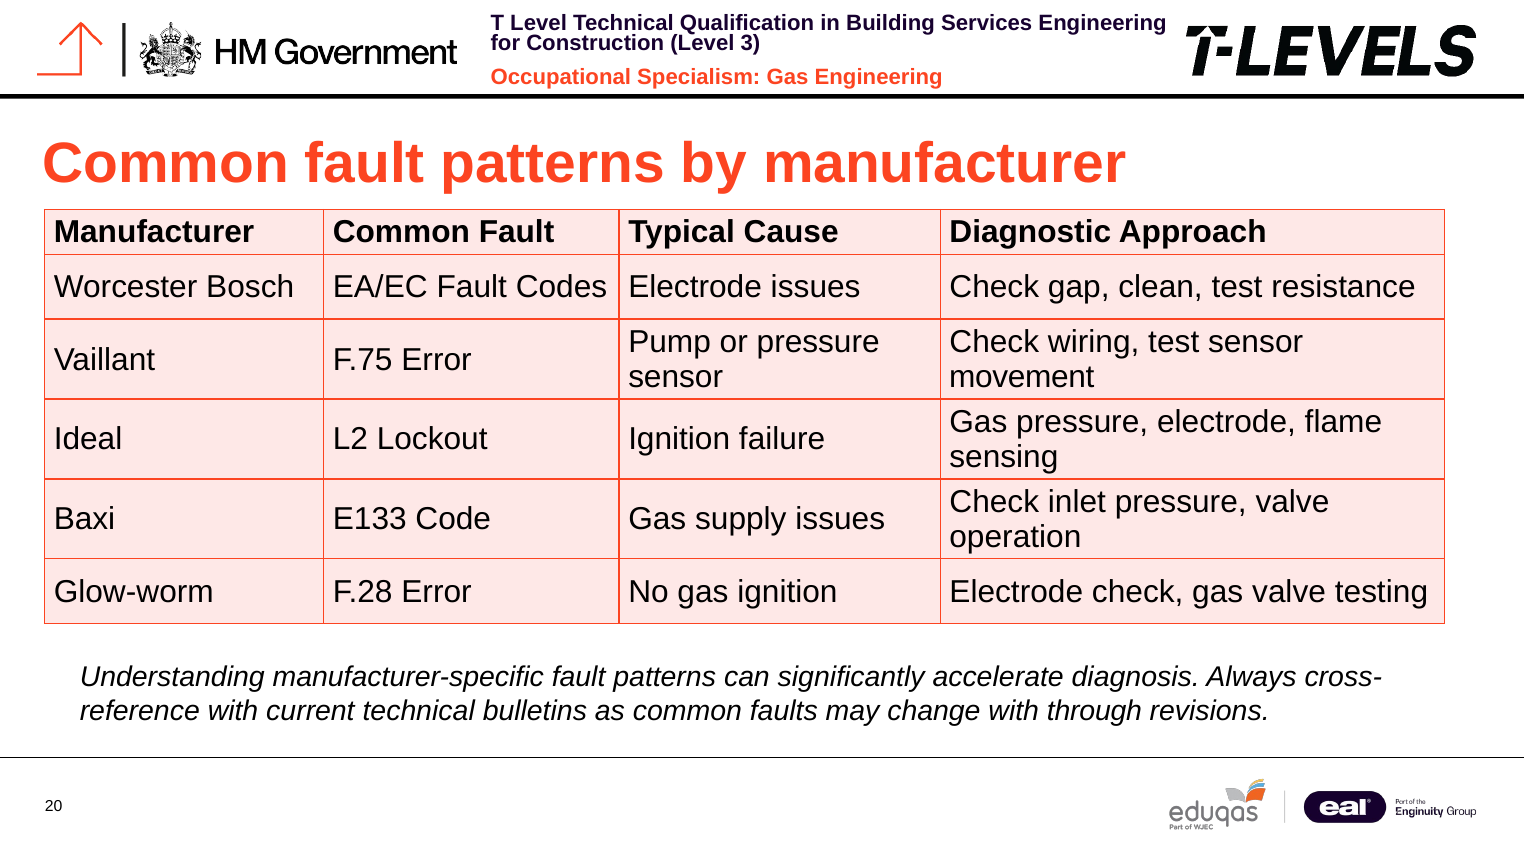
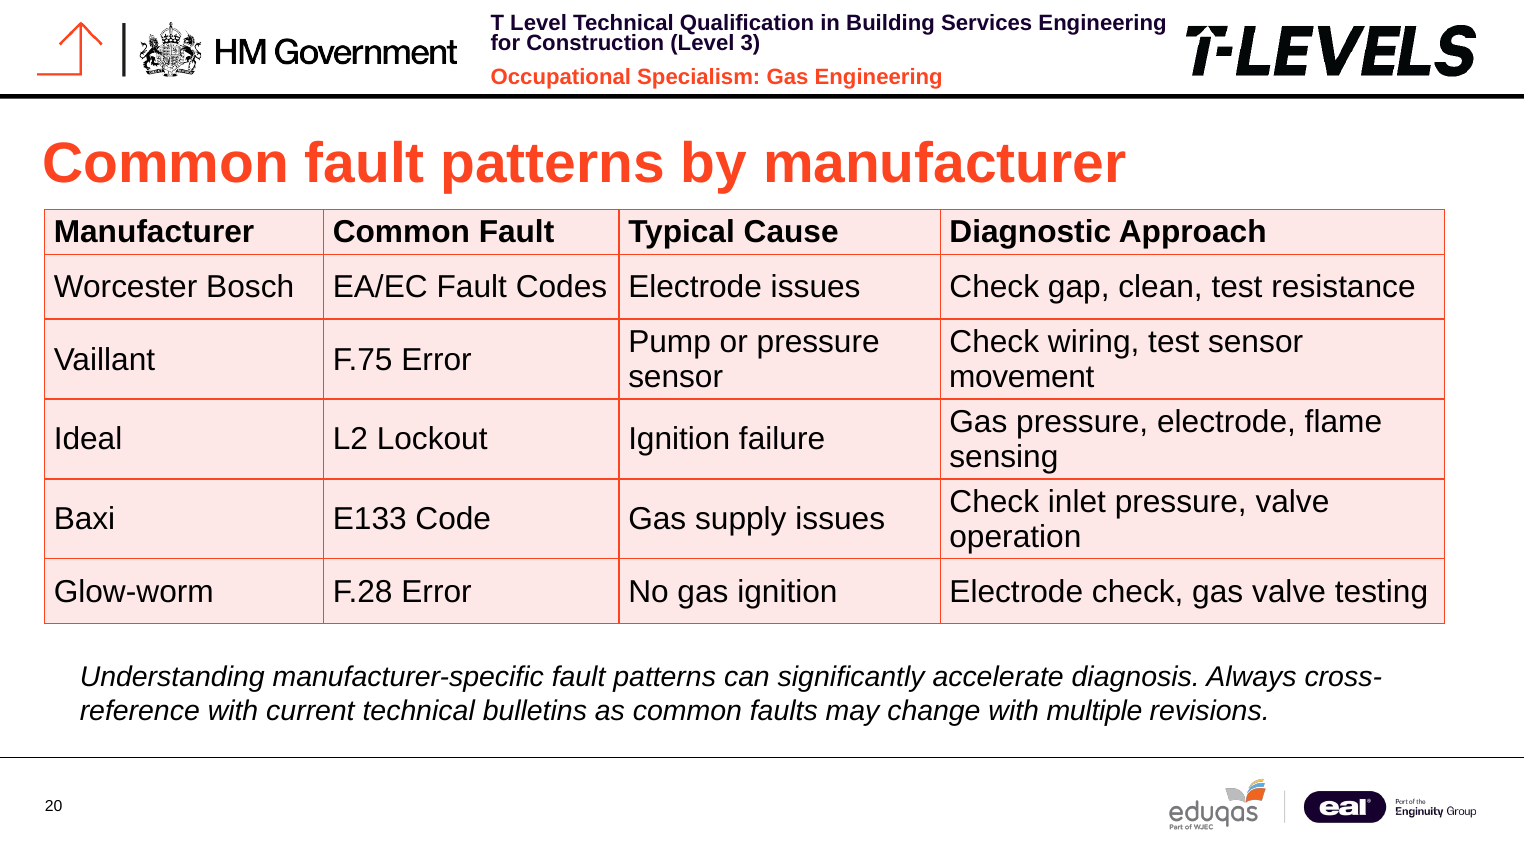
through: through -> multiple (1095, 711)
